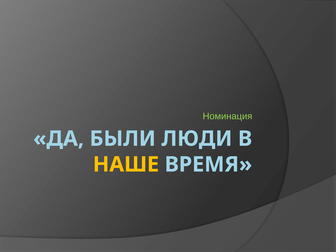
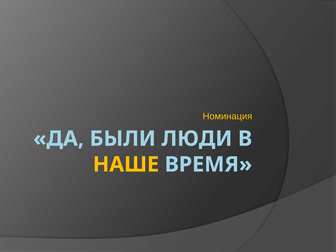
Номинация colour: light green -> yellow (227, 116)
